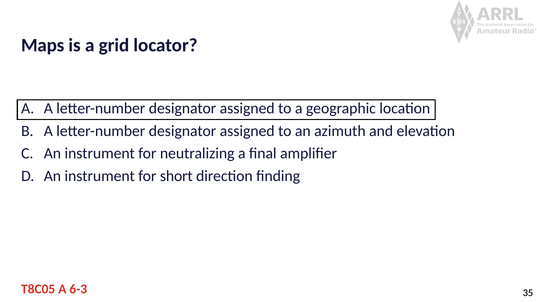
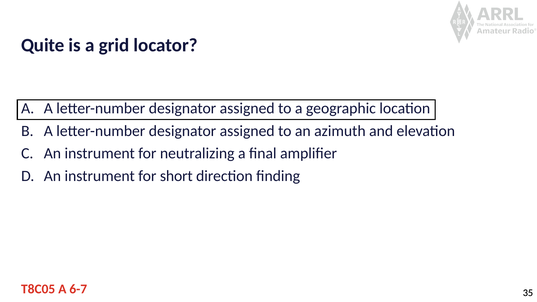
Maps: Maps -> Quite (43, 45)
6-3: 6-3 -> 6-7 (78, 289)
